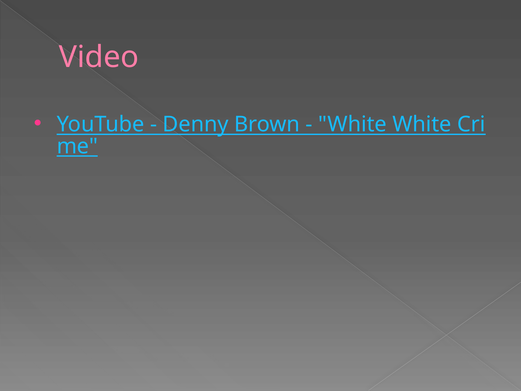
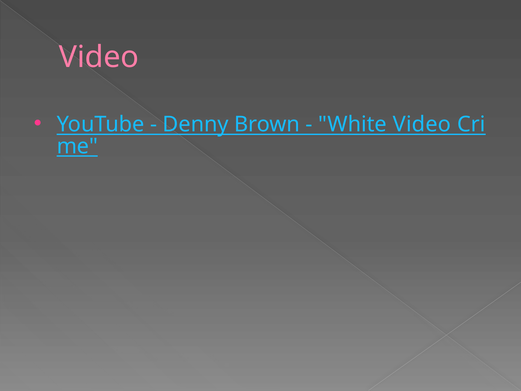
White White: White -> Video (422, 124)
